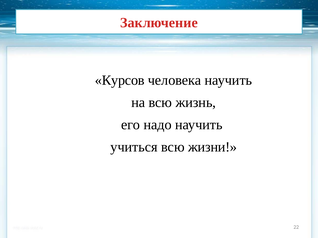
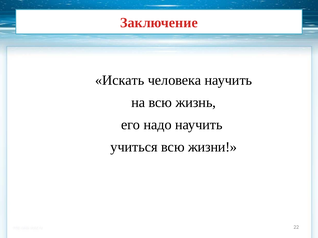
Курсов: Курсов -> Искать (120, 80)
